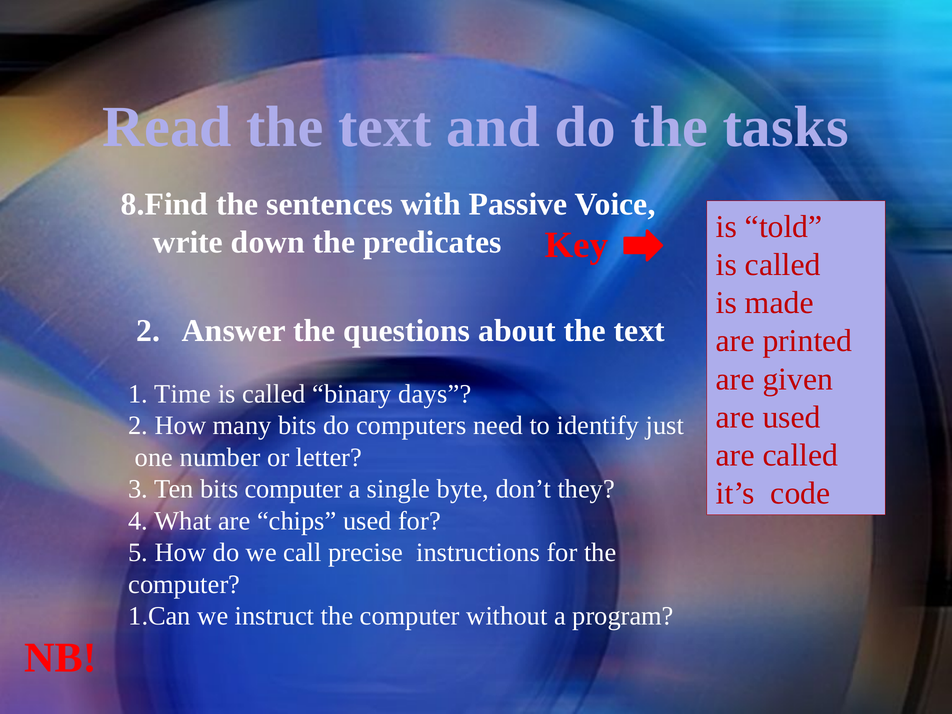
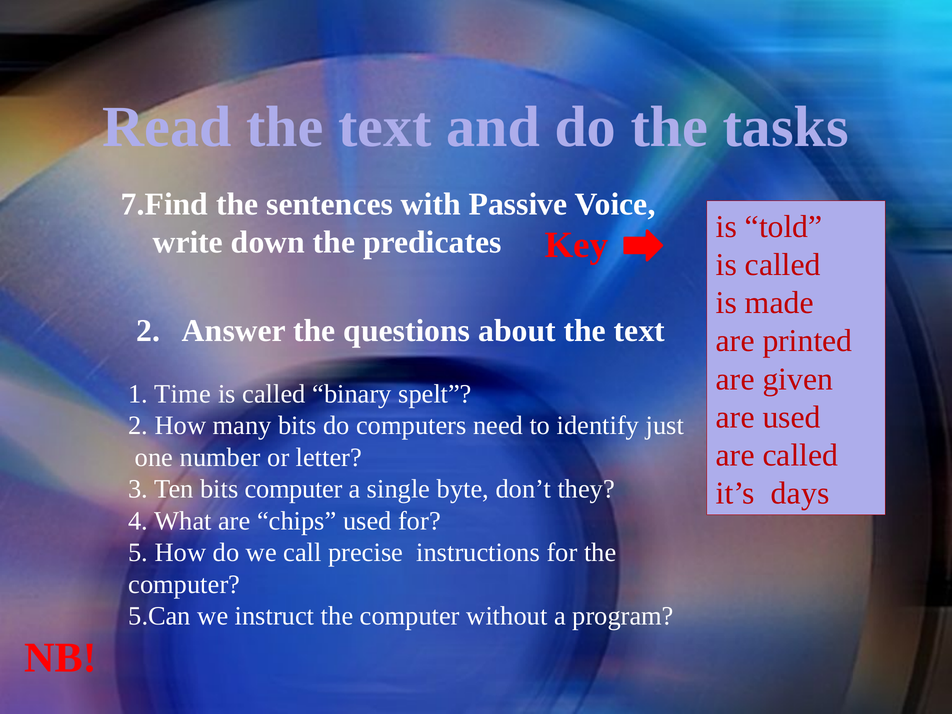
8.Find: 8.Find -> 7.Find (164, 204)
days: days -> spelt (435, 394)
code: code -> days (800, 493)
1.Can: 1.Can -> 5.Can (160, 616)
